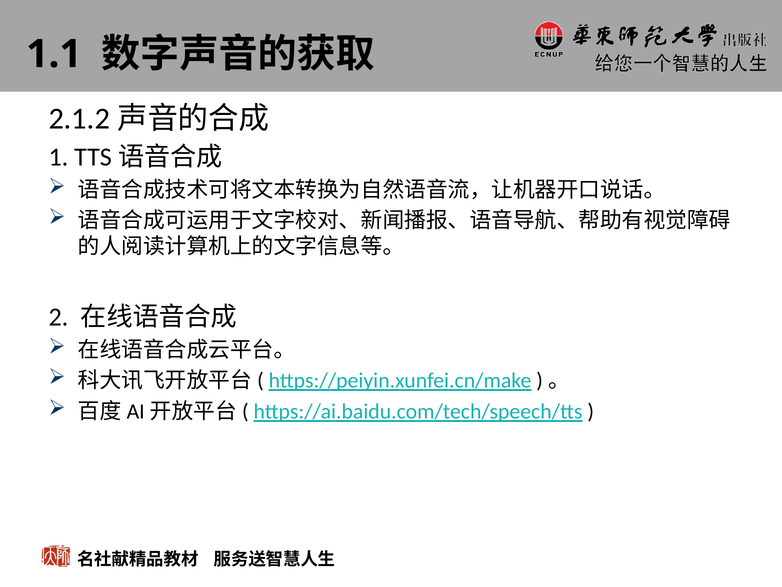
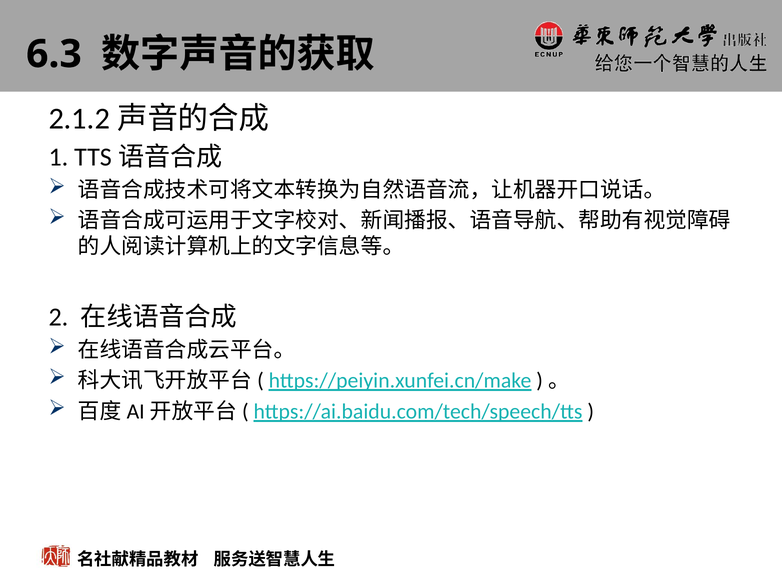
1.1: 1.1 -> 6.3 (54, 54)
